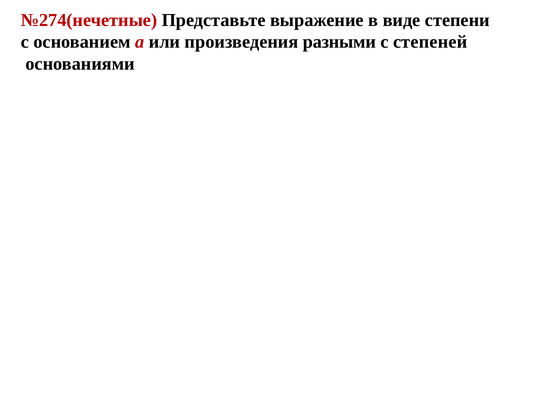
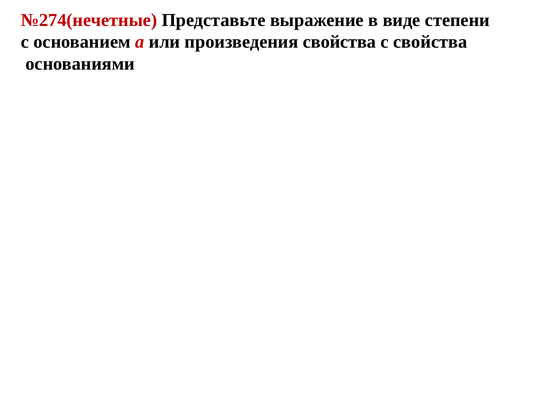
произведения разными: разными -> свойства (339, 42)
с степеней: степеней -> свойства (430, 42)
